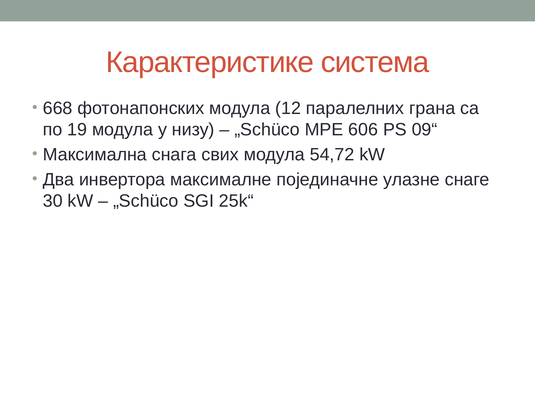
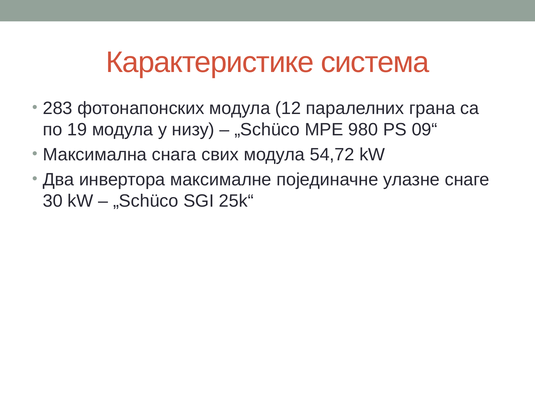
668: 668 -> 283 (58, 108)
606: 606 -> 980 (363, 130)
